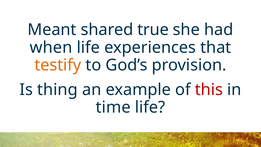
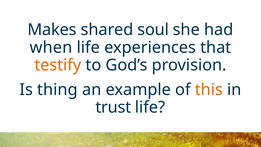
Meant: Meant -> Makes (52, 30)
true: true -> soul (153, 30)
this colour: red -> orange (209, 90)
time: time -> trust (113, 107)
